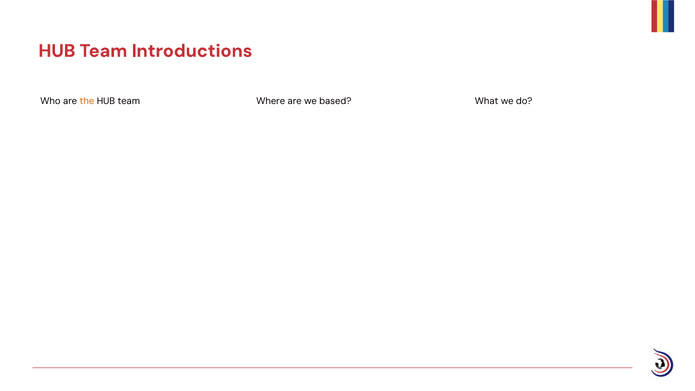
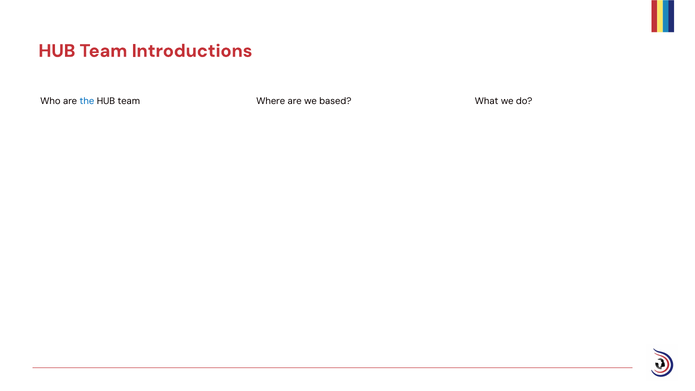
the colour: orange -> blue (87, 101)
